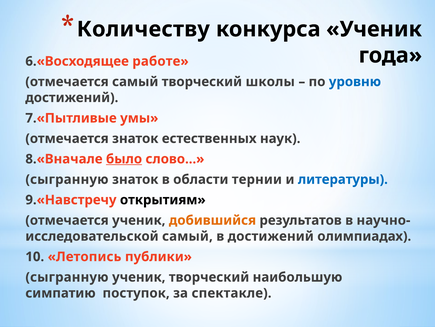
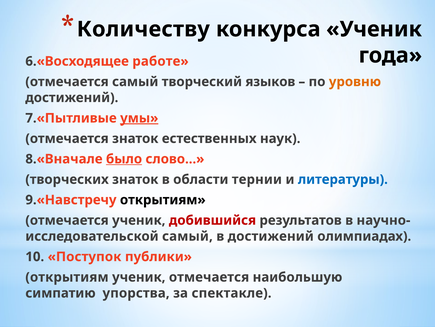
школы: школы -> языков (270, 82)
уровню colour: blue -> orange (355, 82)
умы underline: none -> present (139, 118)
сыгранную: сыгранную -> творческих (67, 179)
добившийся colour: orange -> red (212, 220)
Летопись: Летопись -> Поступок (85, 256)
сыгранную: сыгранную -> открытиям (67, 277)
ученик творческий: творческий -> отмечается (209, 277)
поступок: поступок -> упорства (136, 292)
